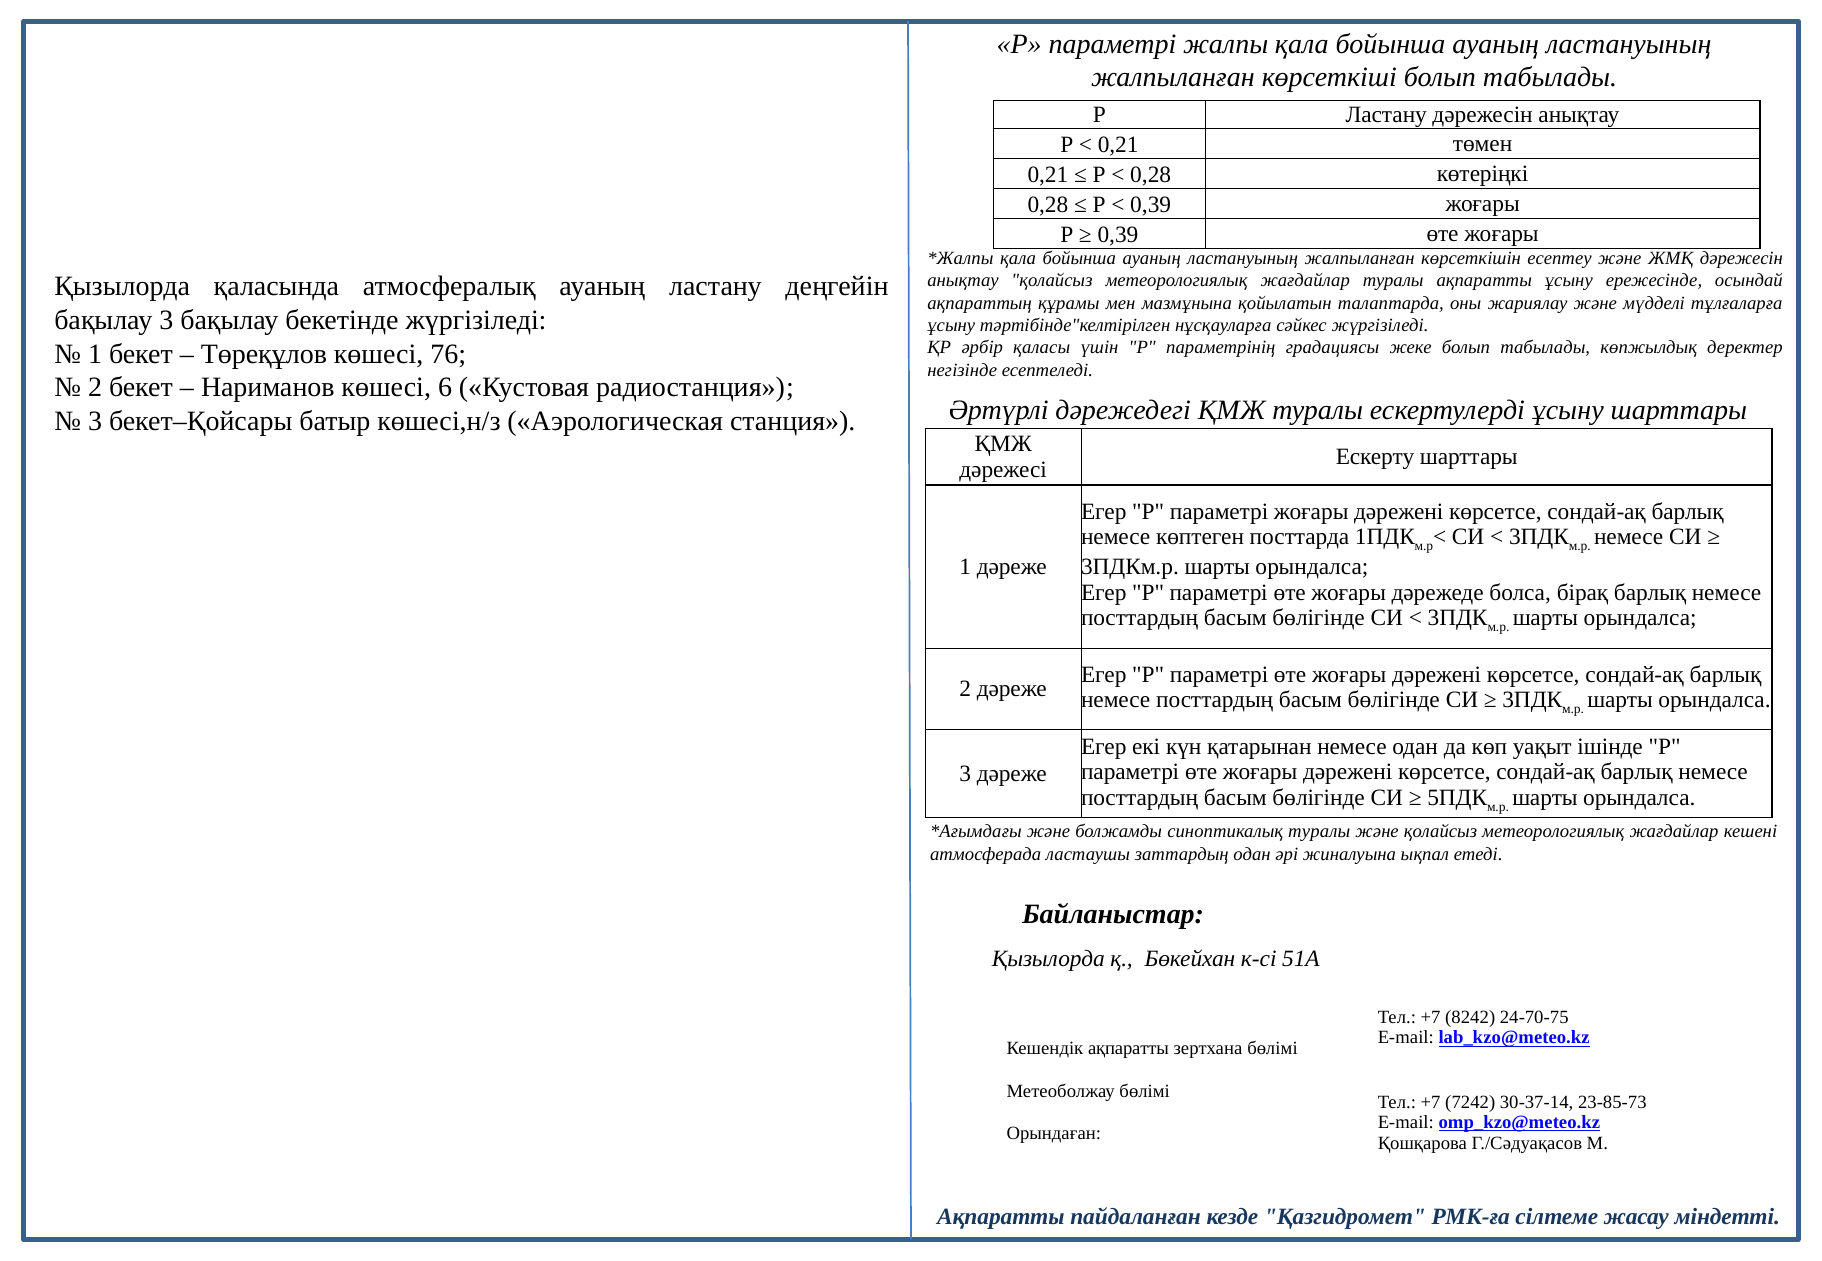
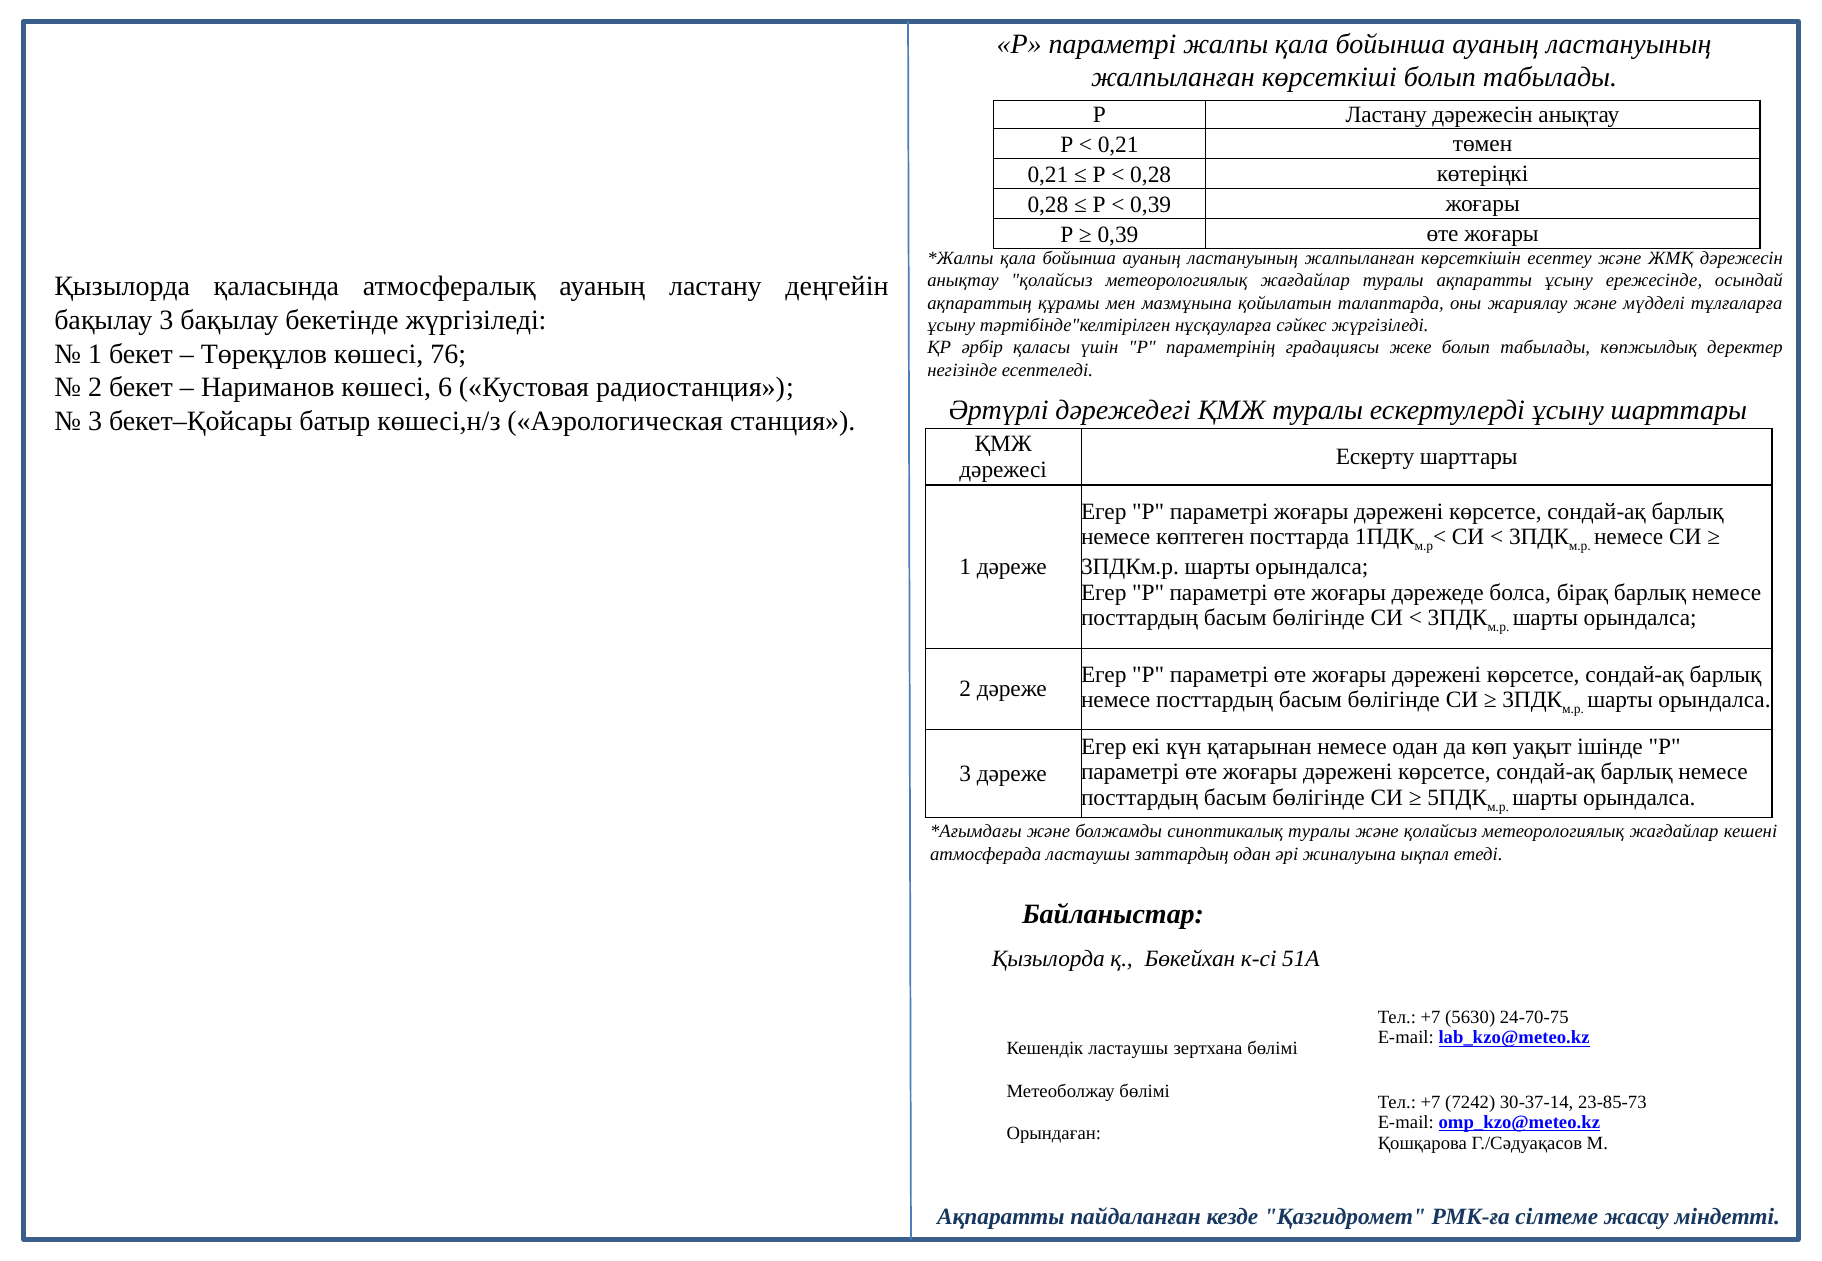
8242: 8242 -> 5630 (1470, 1017)
Кешендік ақпаратты: ақпаратты -> ластаушы (1128, 1048)
